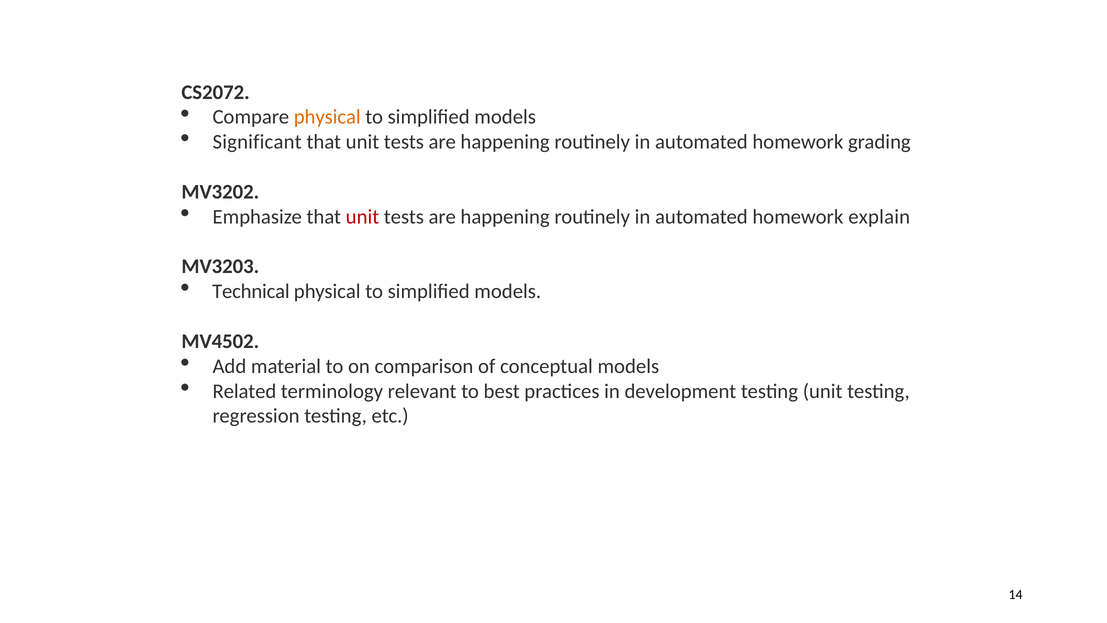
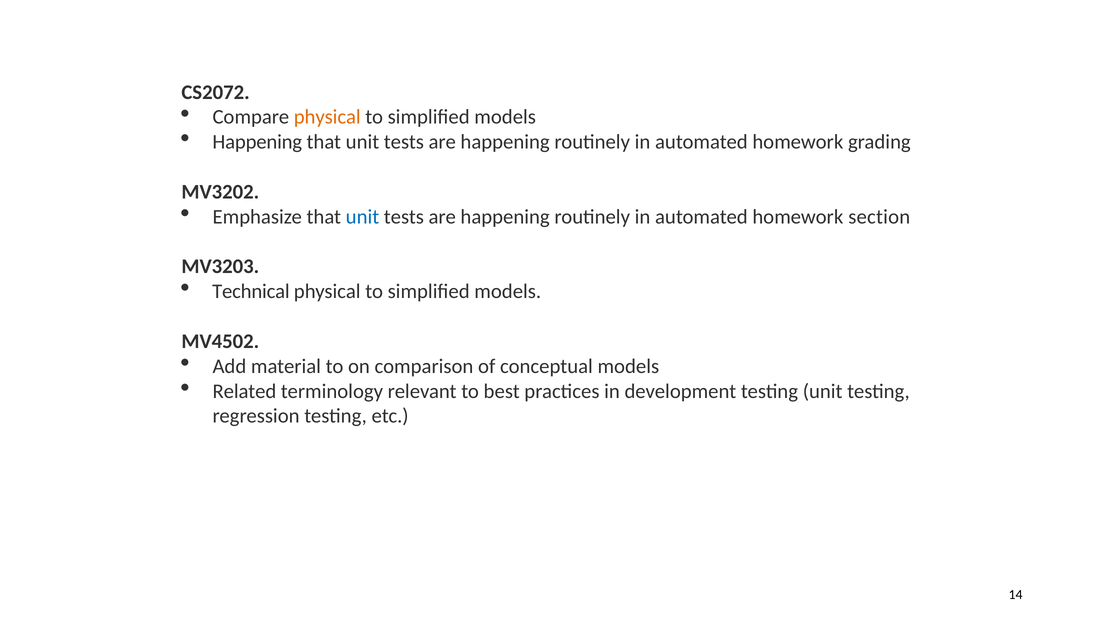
Significant: Significant -> Happening (257, 142)
unit colour: red -> blue (362, 217)
explain: explain -> section (879, 217)
